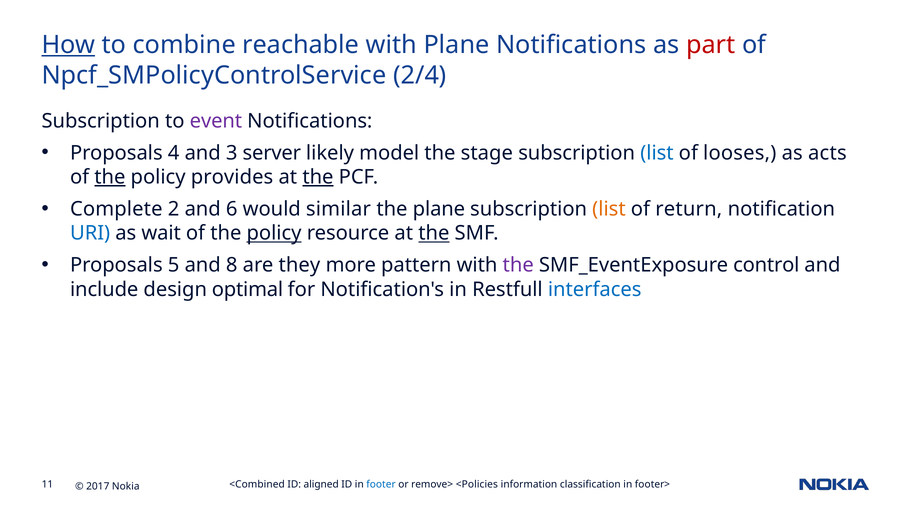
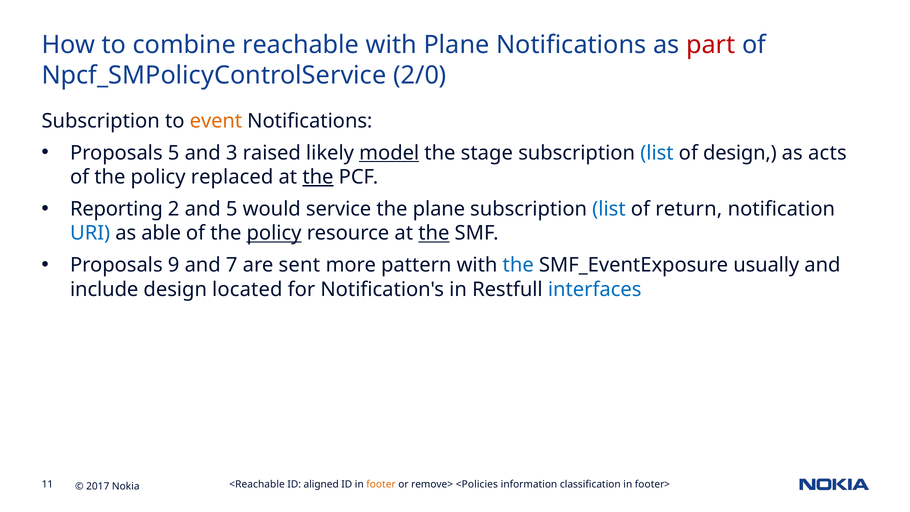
How underline: present -> none (68, 45)
2/4: 2/4 -> 2/0 (420, 75)
event colour: purple -> orange (216, 121)
Proposals 4: 4 -> 5 (174, 153)
server: server -> raised (272, 153)
model underline: none -> present (389, 153)
of looses: looses -> design (740, 153)
the underline: present -> none (110, 177)
provides: provides -> replaced (232, 177)
Complete: Complete -> Reporting (116, 209)
and 6: 6 -> 5 (232, 209)
similar: similar -> service (339, 209)
list colour: orange -> blue (609, 209)
wait: wait -> able (161, 233)
5: 5 -> 9 (174, 265)
8: 8 -> 7 (232, 265)
they: they -> sent (299, 265)
the colour: purple -> blue (518, 265)
control: control -> usually (766, 265)
optimal: optimal -> located (247, 289)
<Combined: <Combined -> <Reachable (257, 484)
footer colour: blue -> orange (381, 484)
